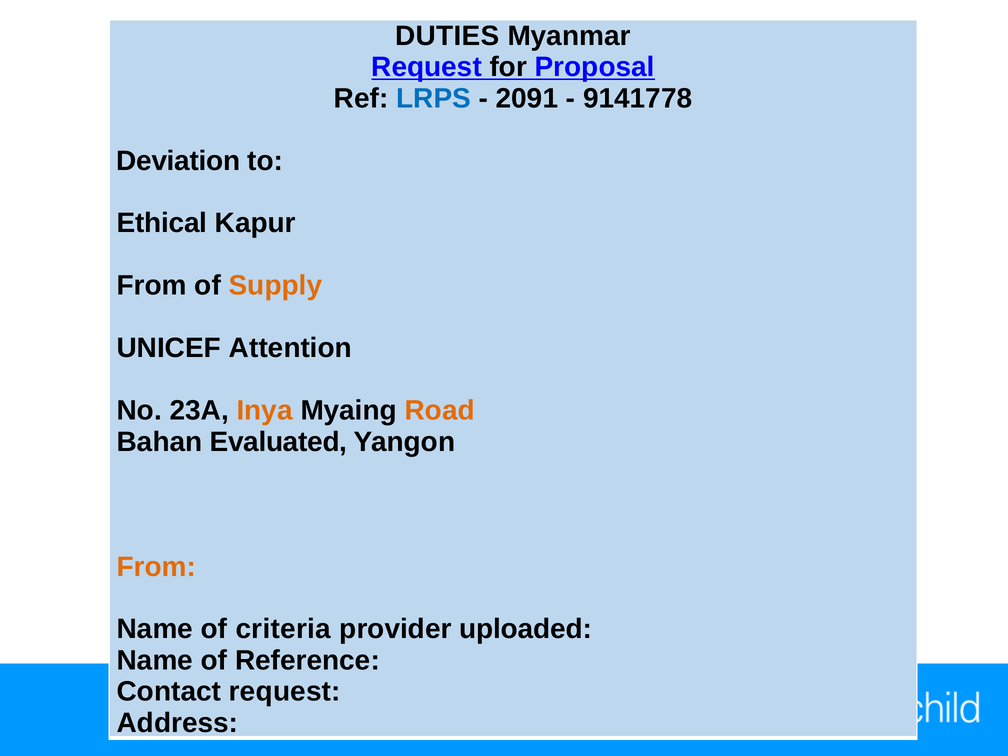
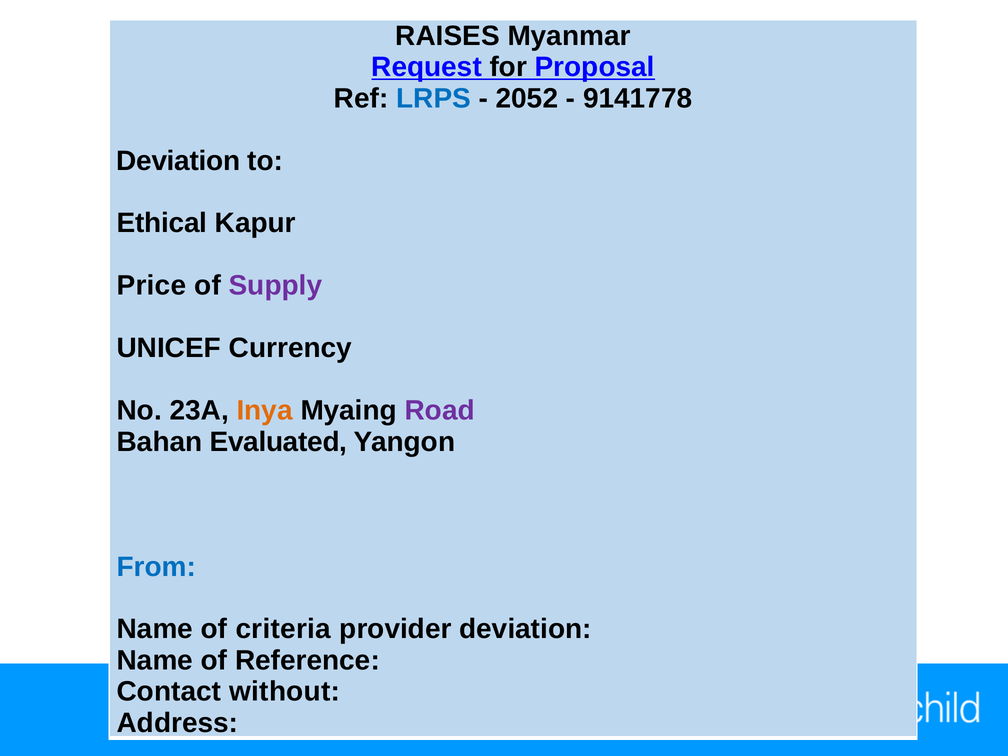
DUTIES: DUTIES -> RAISES (448, 36)
2091: 2091 -> 2052 (527, 98)
From: From -> Price (152, 286)
Supply colour: orange -> purple (275, 286)
Attention: Attention -> Currency (290, 348)
Road colour: orange -> purple (440, 411)
From colour: orange -> blue (156, 567)
provider uploaded: uploaded -> deviation (525, 629)
Contact request: request -> without (285, 692)
